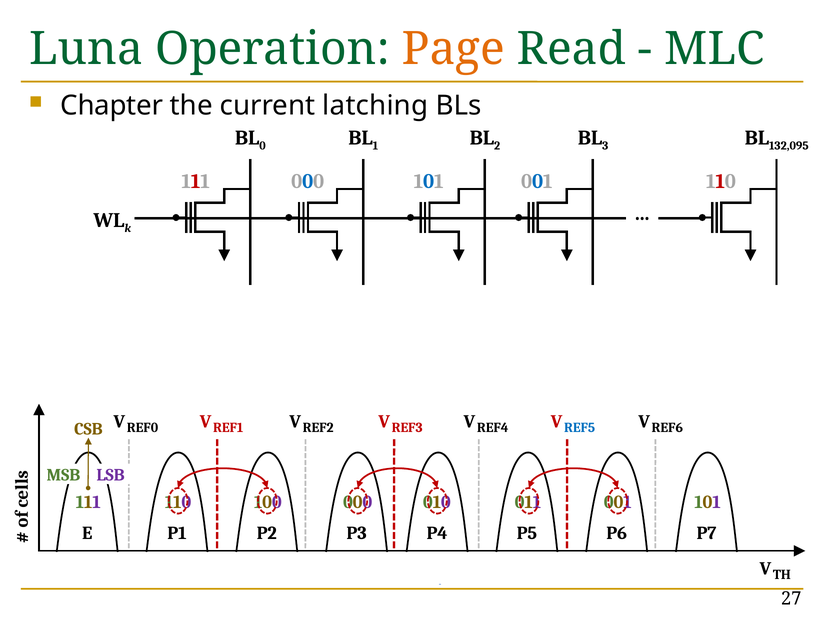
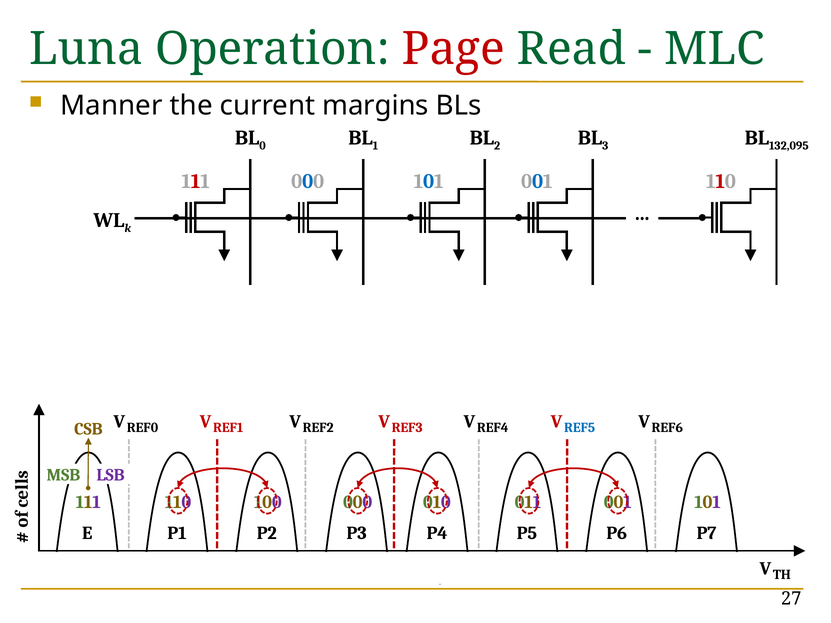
Page colour: orange -> red (453, 49)
Chapter: Chapter -> Manner (111, 106)
latching: latching -> margins (376, 106)
